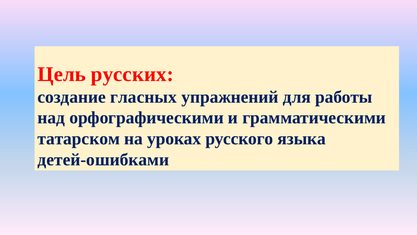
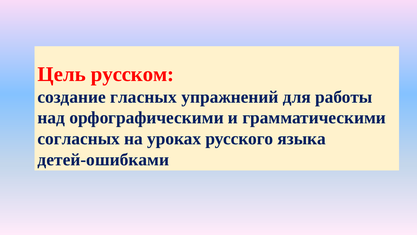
русских: русских -> русском (133, 74)
татарском: татарском -> согласных (79, 139)
